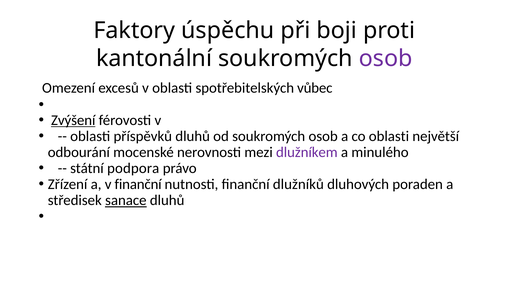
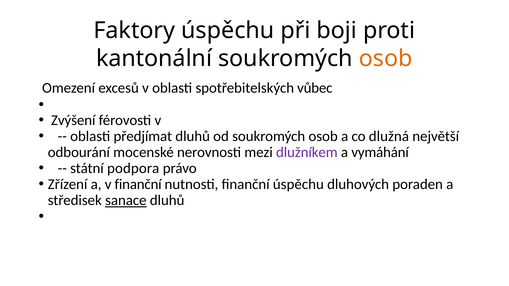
osob colour: purple -> orange (386, 59)
Zvýšení underline: present -> none (73, 120)
příspěvků: příspěvků -> předjímat (143, 136)
co oblasti: oblasti -> dlužná (389, 136)
minulého: minulého -> vymáhání (380, 152)
finanční dlužníků: dlužníků -> úspěchu (298, 185)
